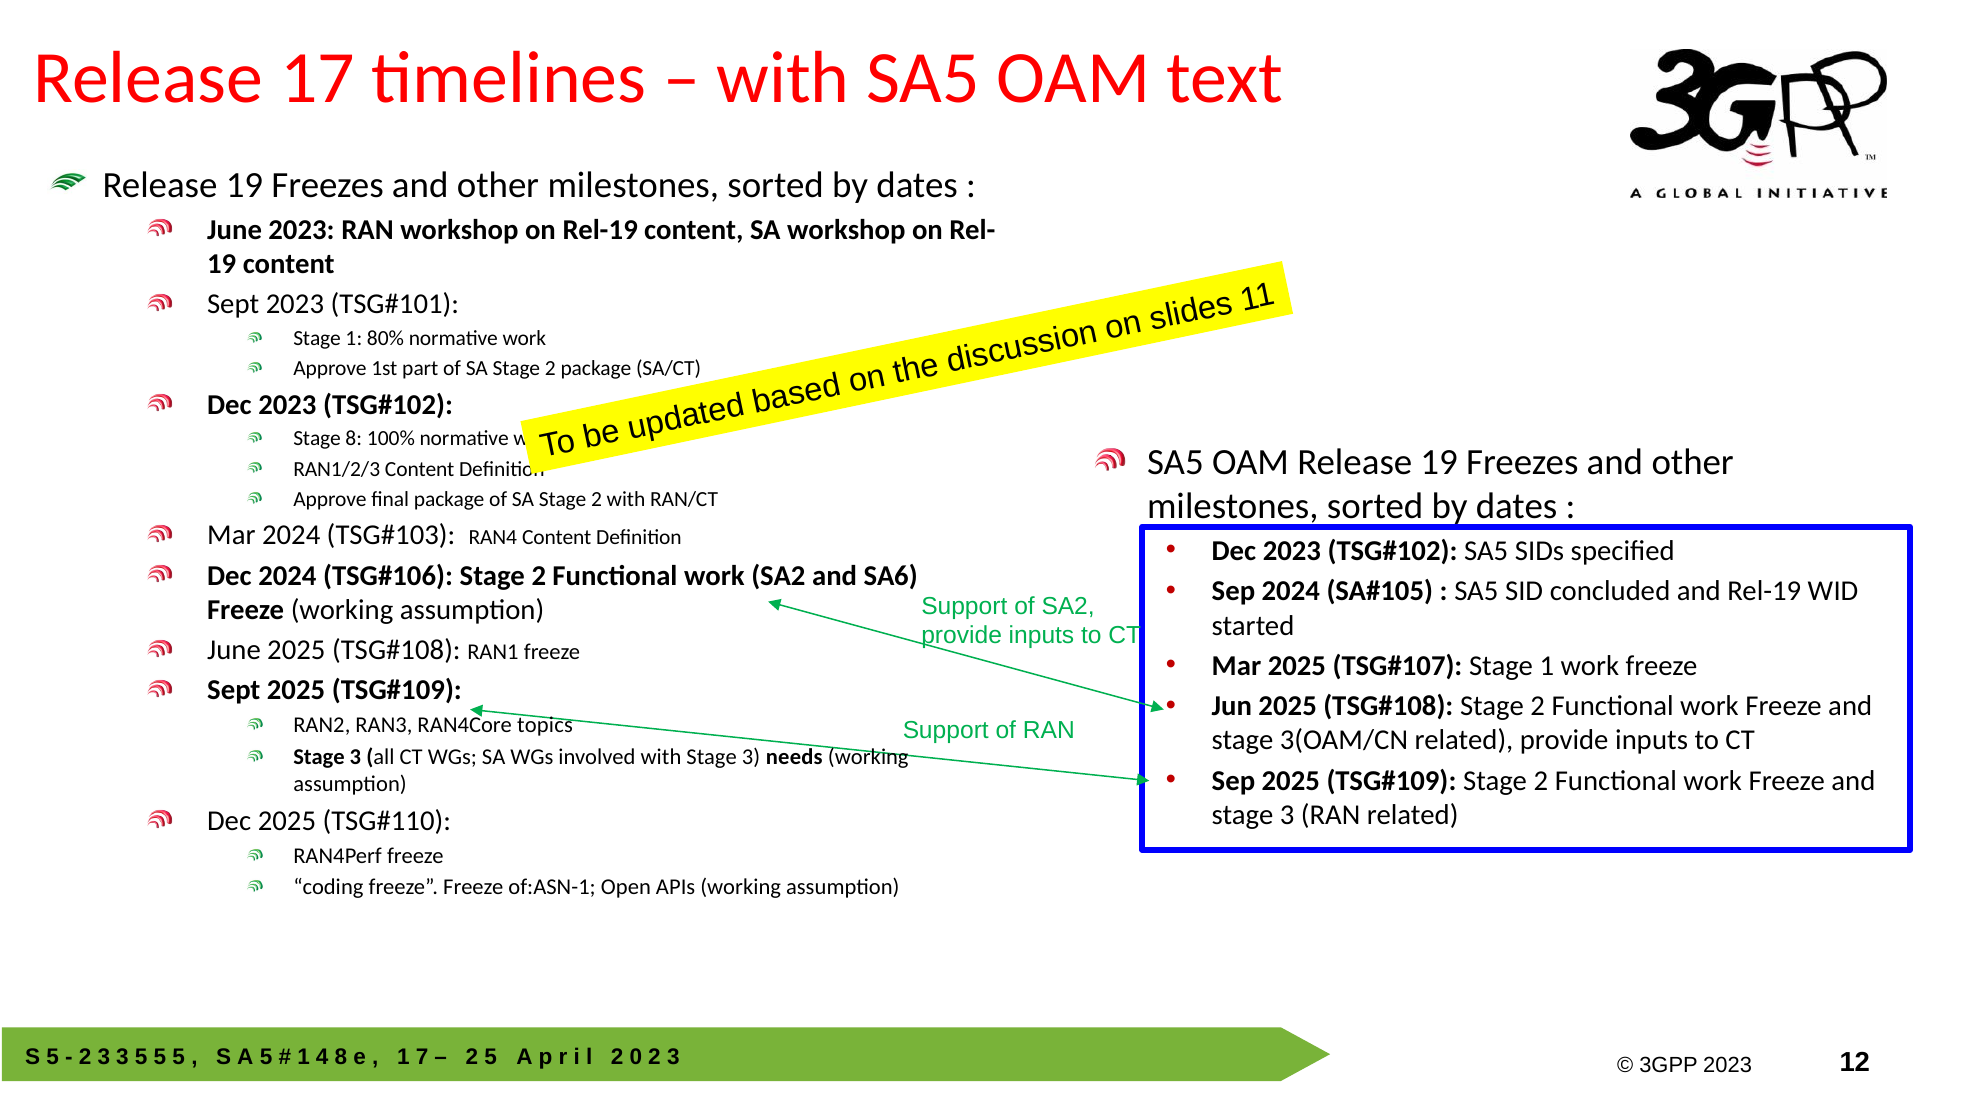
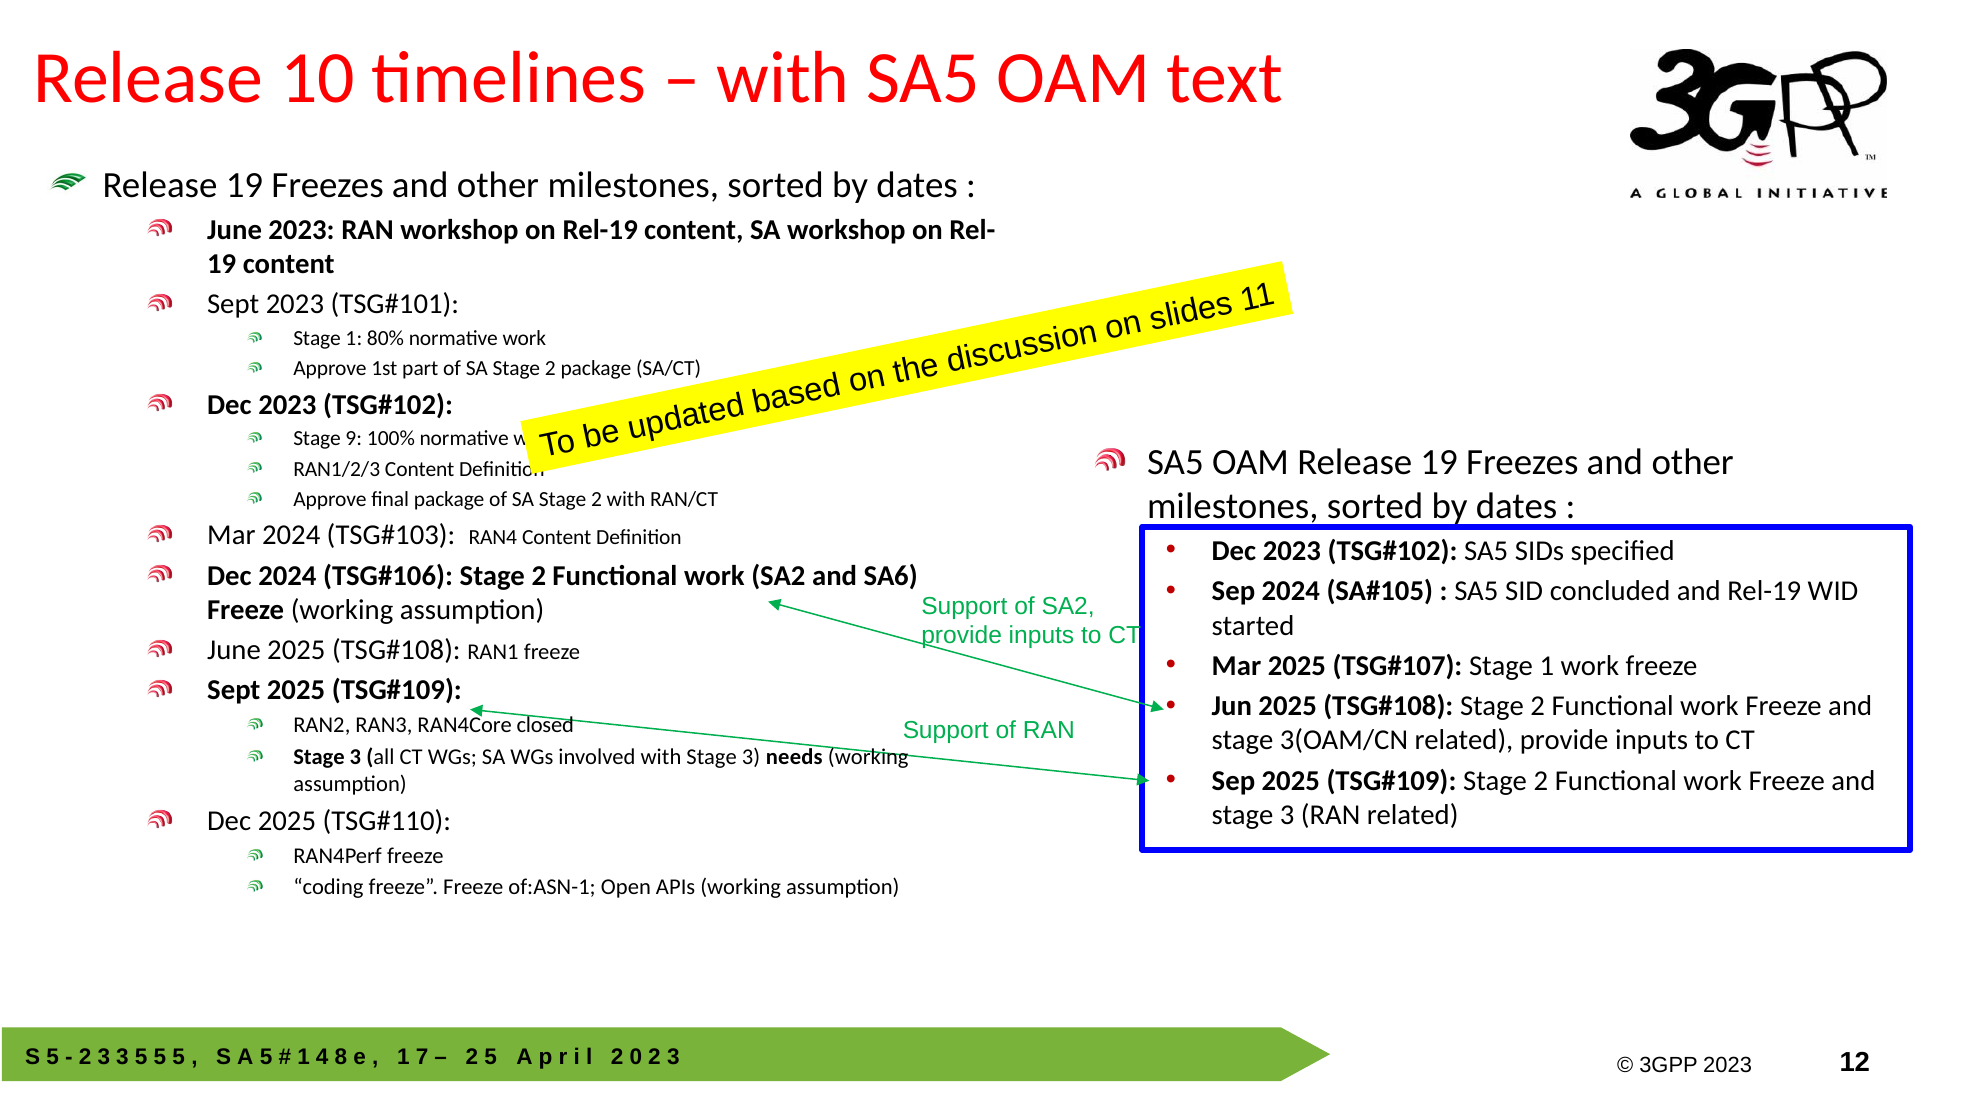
17: 17 -> 10 (318, 78)
Stage 8: 8 -> 9 (354, 439)
topics: topics -> closed (545, 726)
